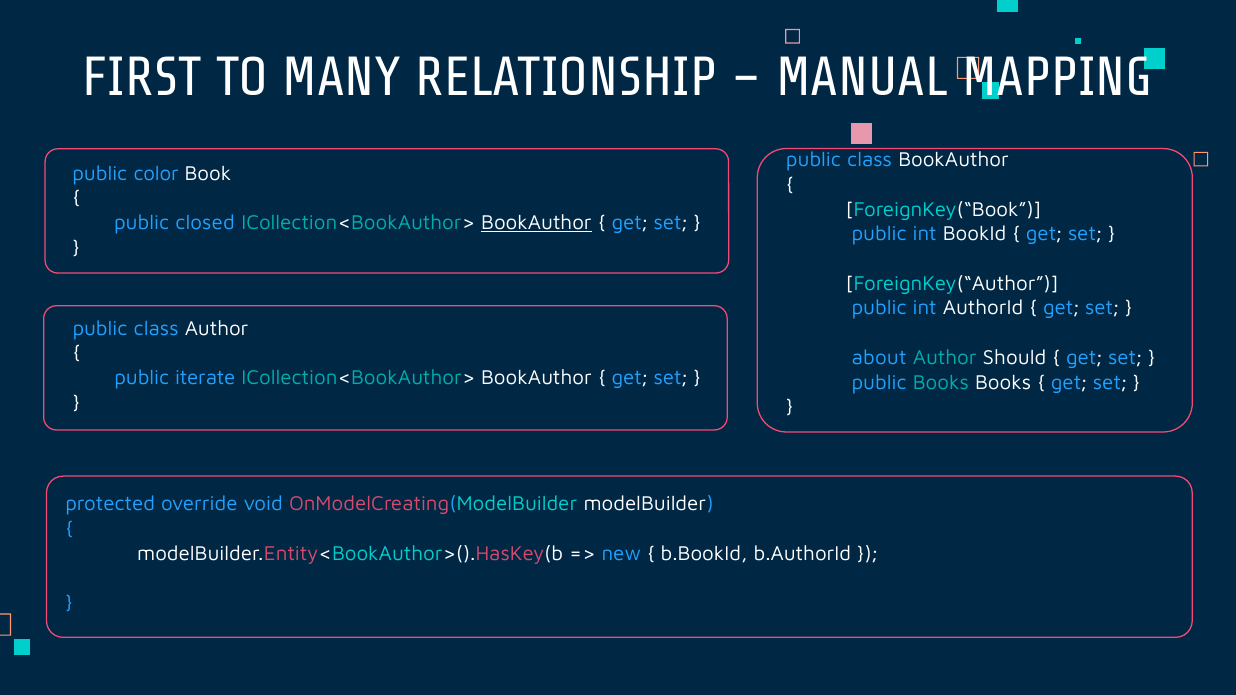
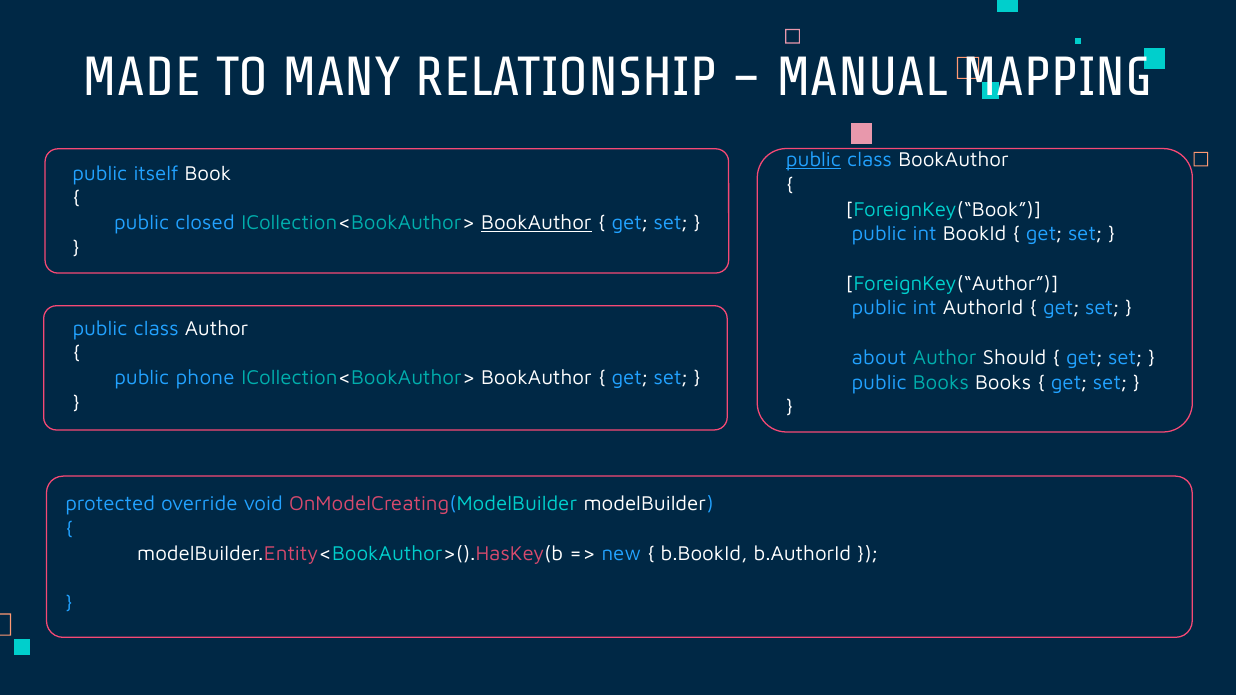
FIRST: FIRST -> MADE (142, 77)
public underline: none -> present (813, 160)
color: color -> itself (156, 173)
iterate: iterate -> phone (205, 378)
